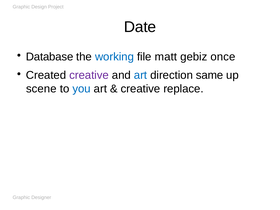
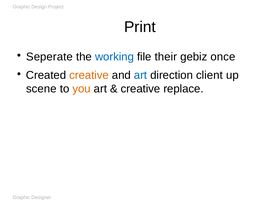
Date: Date -> Print (140, 27)
Database: Database -> Seperate (49, 57)
matt: matt -> their (166, 57)
creative colour: purple -> orange (89, 75)
same: same -> client (209, 75)
you colour: blue -> orange (82, 89)
